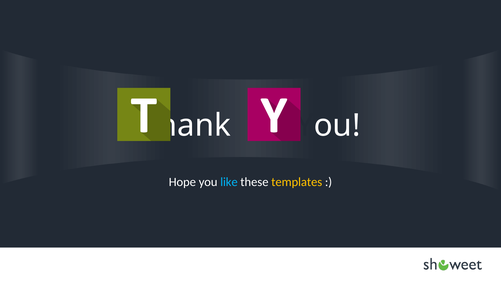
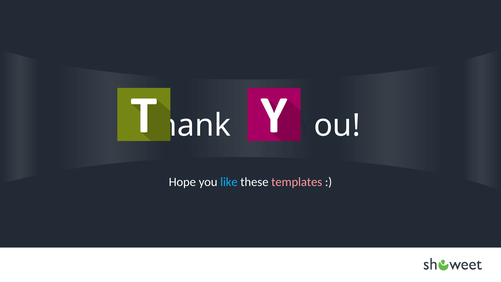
templates colour: yellow -> pink (297, 182)
